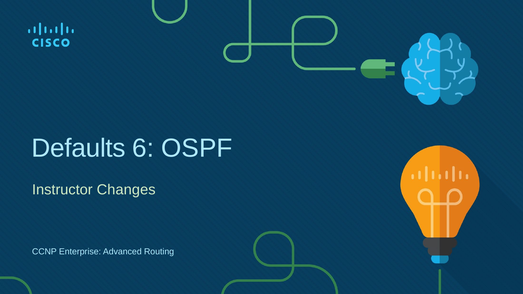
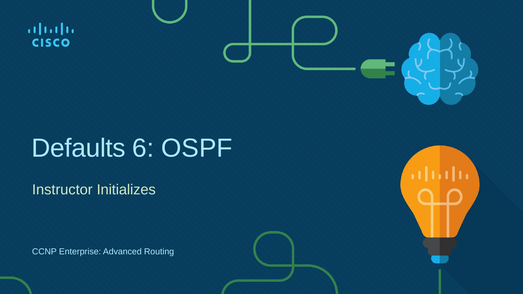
Changes: Changes -> Initializes (126, 190)
